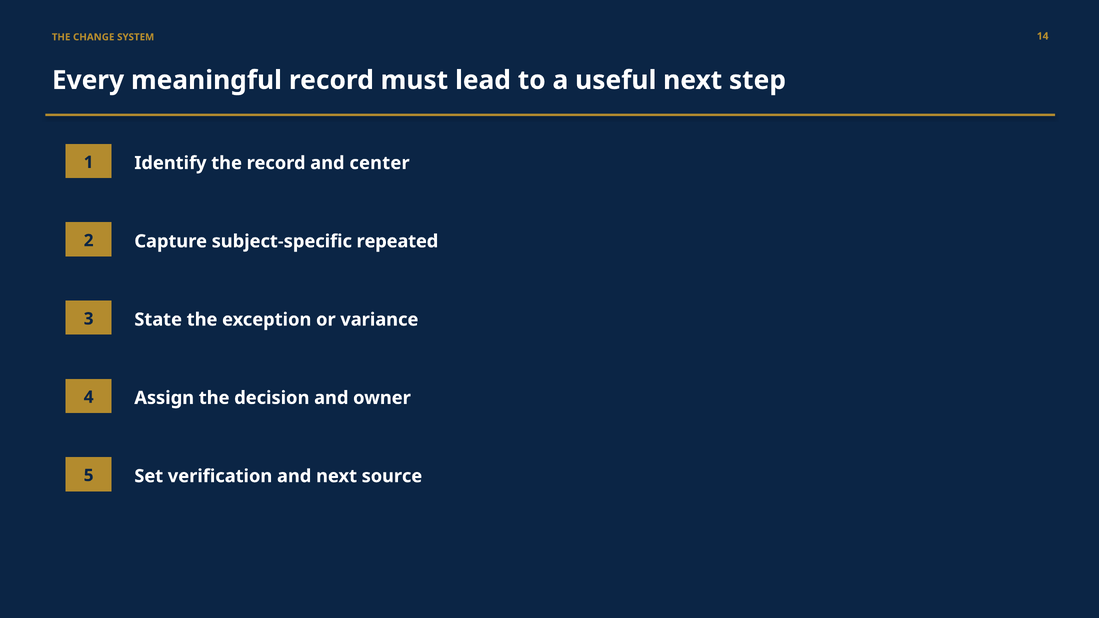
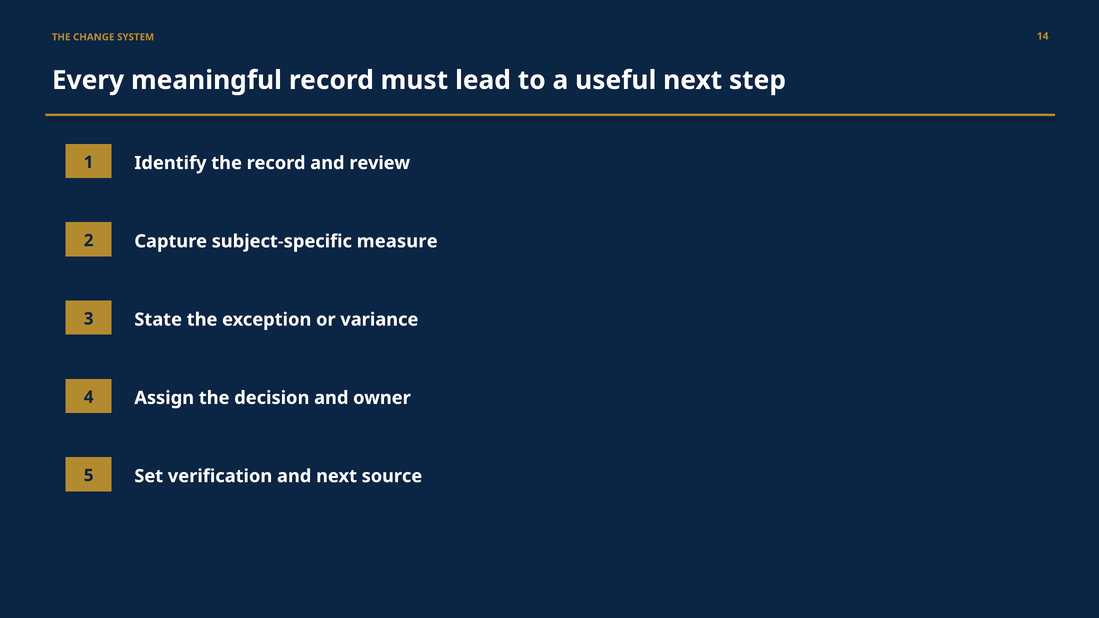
center: center -> review (380, 163)
repeated: repeated -> measure (397, 241)
